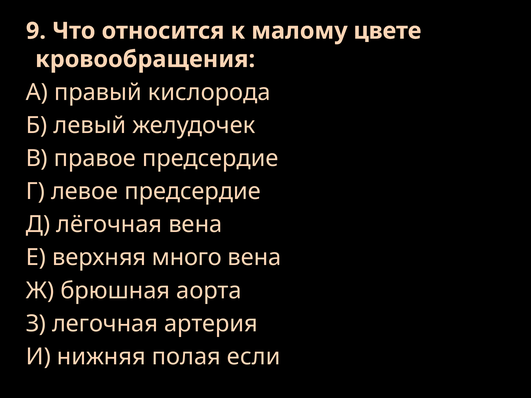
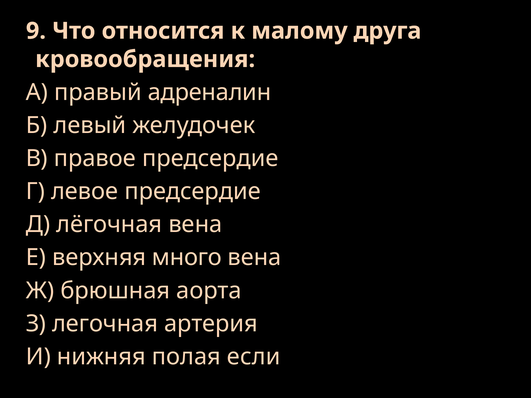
цвете: цвете -> друга (387, 31)
кислорода: кислорода -> адреналин (209, 92)
